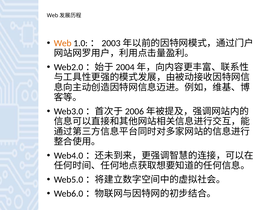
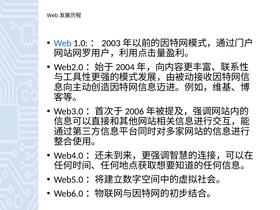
Web colour: orange -> blue (63, 43)
